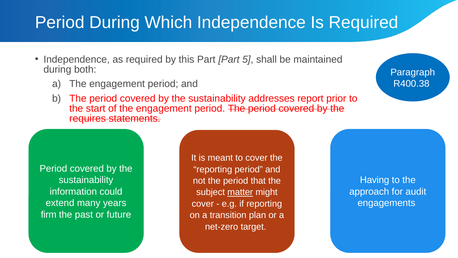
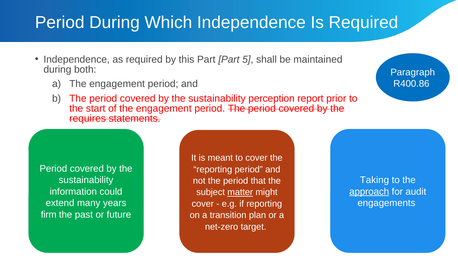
R400.38: R400.38 -> R400.86 (411, 84)
addresses: addresses -> perception (272, 98)
Having: Having -> Taking (374, 180)
approach underline: none -> present (369, 191)
